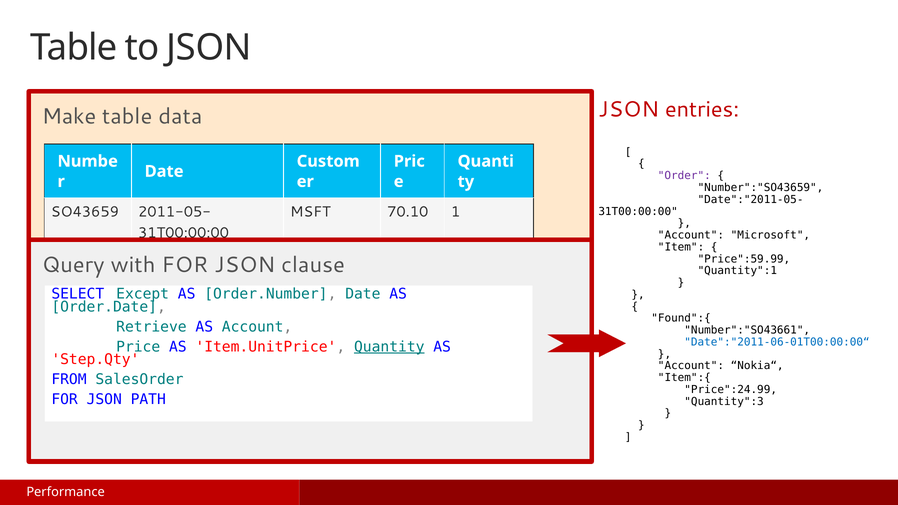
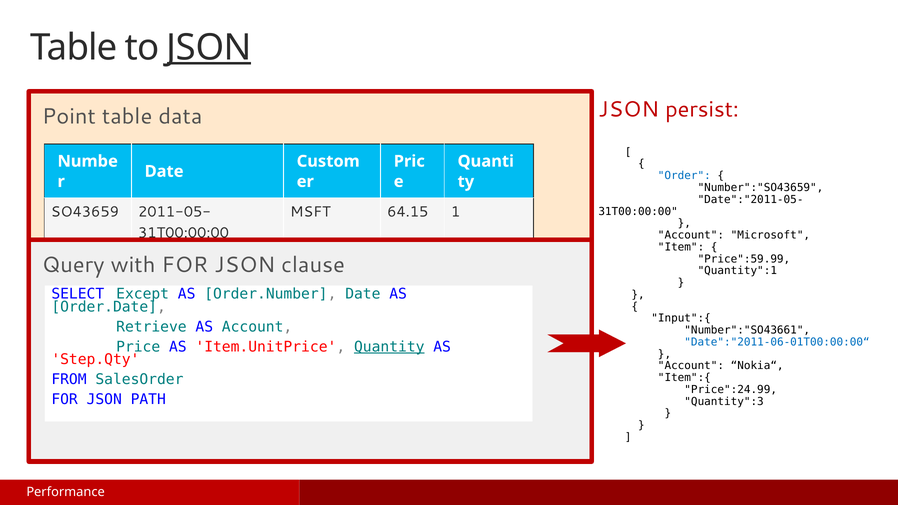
JSON underline: none -> present (209, 48)
entries: entries -> persist (702, 109)
Make: Make -> Point (69, 117)
Order colour: purple -> blue (684, 176)
70.10: 70.10 -> 64.15 (408, 212)
Found":{: Found":{ -> Input":{ (681, 318)
